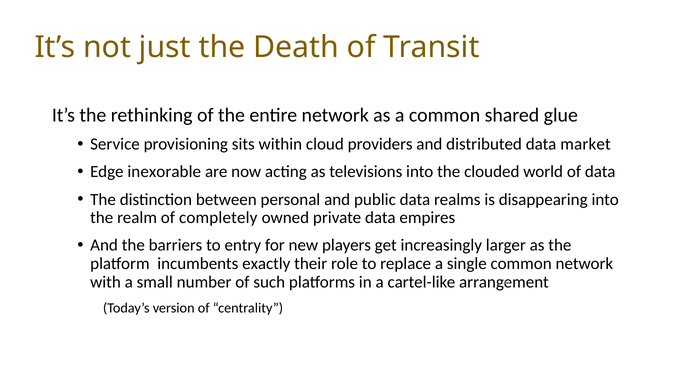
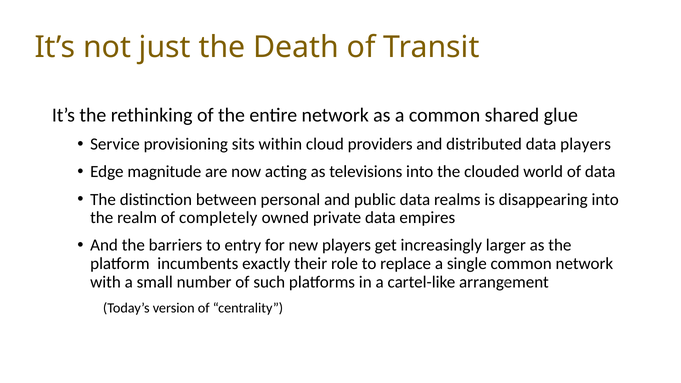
data market: market -> players (586, 144)
inexorable: inexorable -> magnitude (164, 172)
